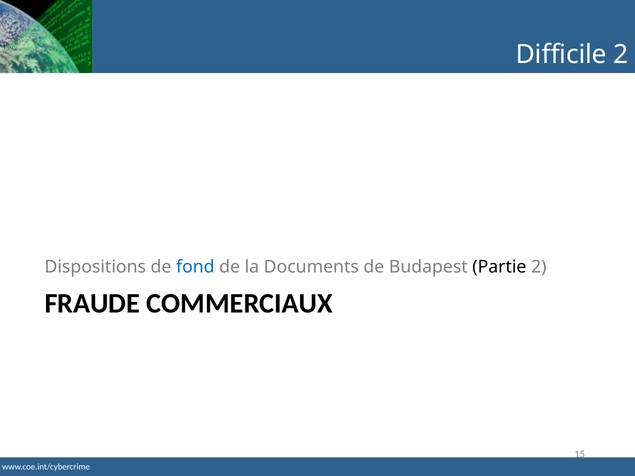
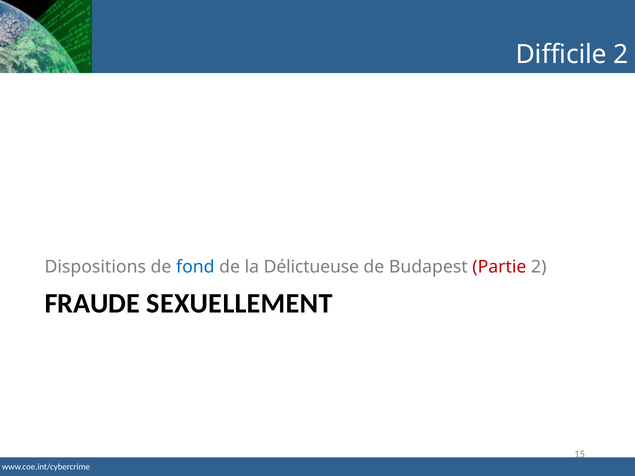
Documents: Documents -> Délictueuse (311, 267)
Partie colour: black -> red (499, 267)
COMMERCIAUX: COMMERCIAUX -> SEXUELLEMENT (240, 303)
